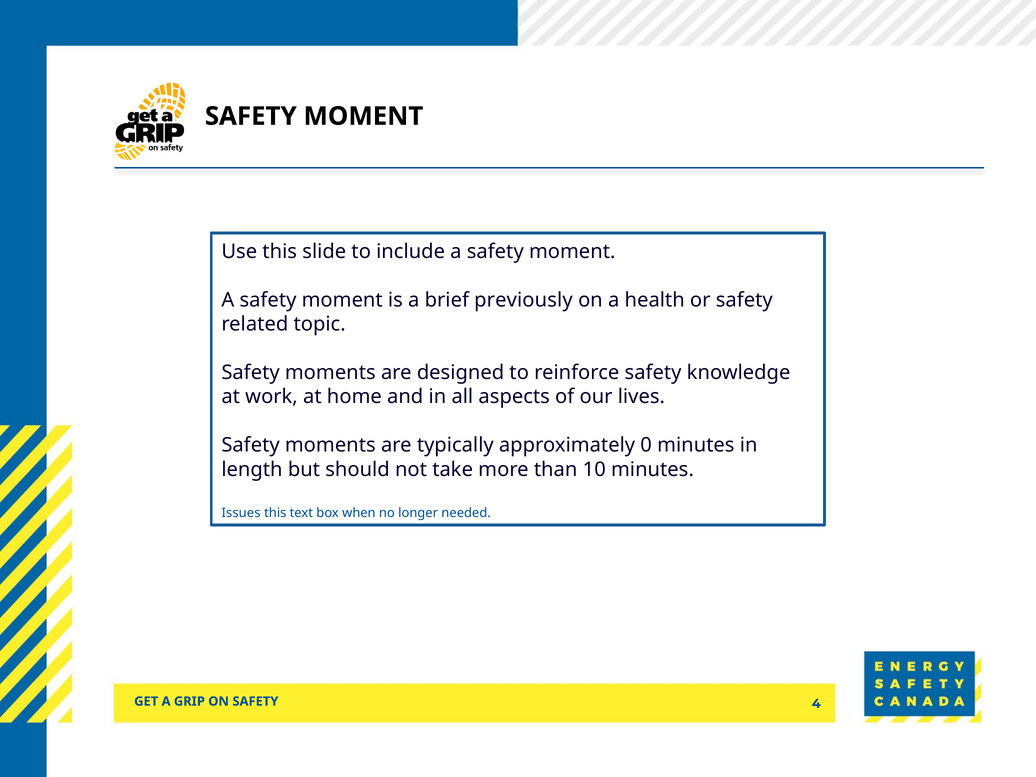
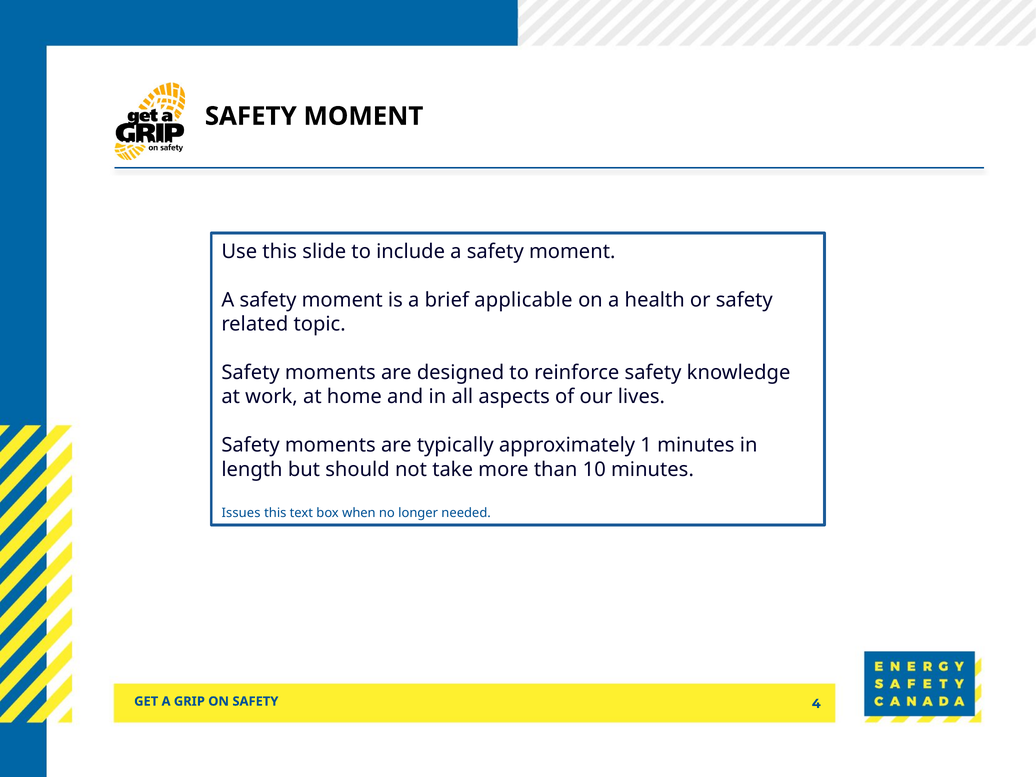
previously: previously -> applicable (523, 300)
0: 0 -> 1 (646, 445)
